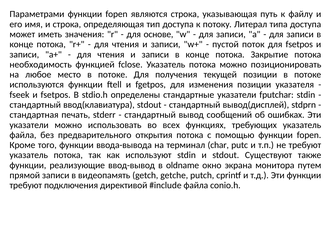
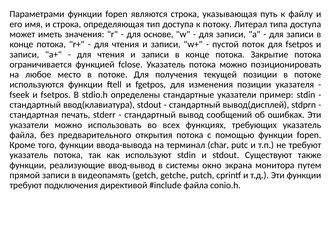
необходимость: необходимость -> ограничивается (41, 65)
fputchar: fputchar -> пример (276, 95)
oldname: oldname -> системы (183, 165)
